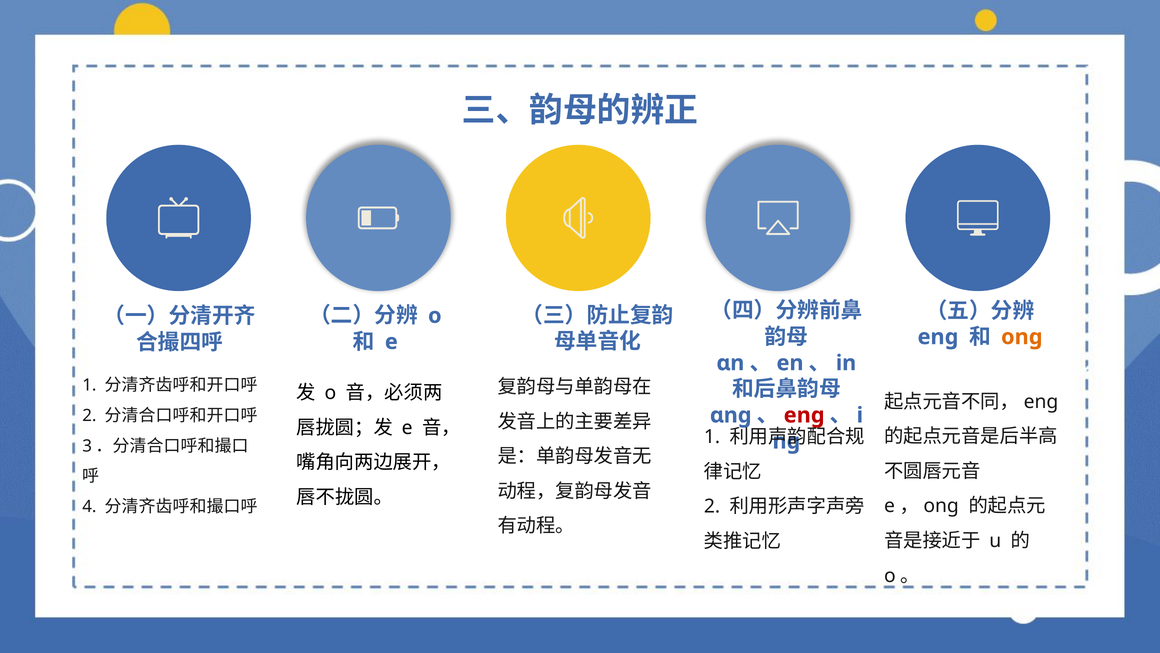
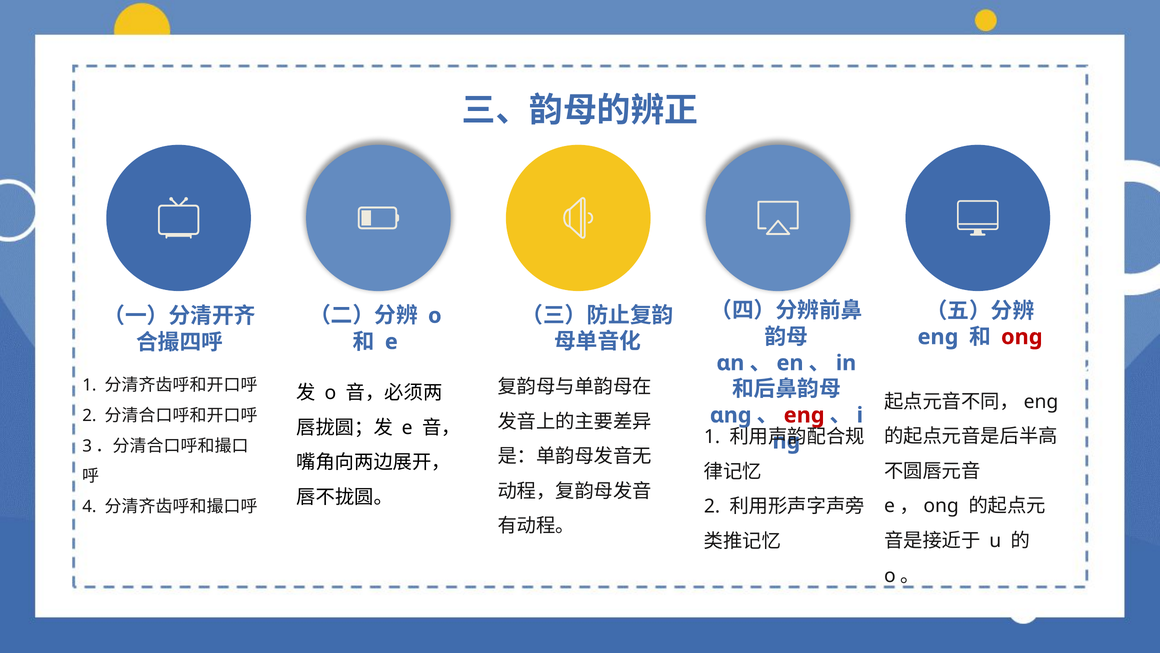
ong colour: orange -> red (1022, 337)
